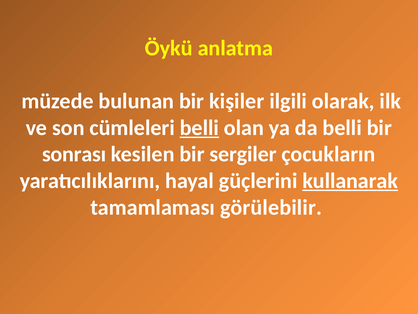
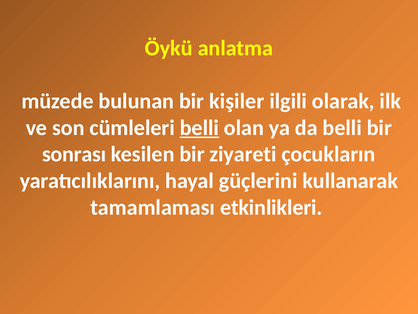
sergiler: sergiler -> ziyareti (243, 154)
kullanarak underline: present -> none (350, 181)
görülebilir: görülebilir -> etkinlikleri (271, 207)
